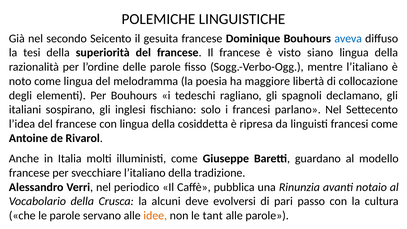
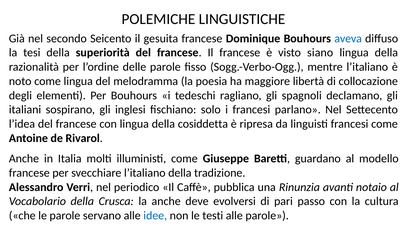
la alcuni: alcuni -> anche (166, 201)
idee colour: orange -> blue (155, 216)
tant: tant -> testi (213, 216)
